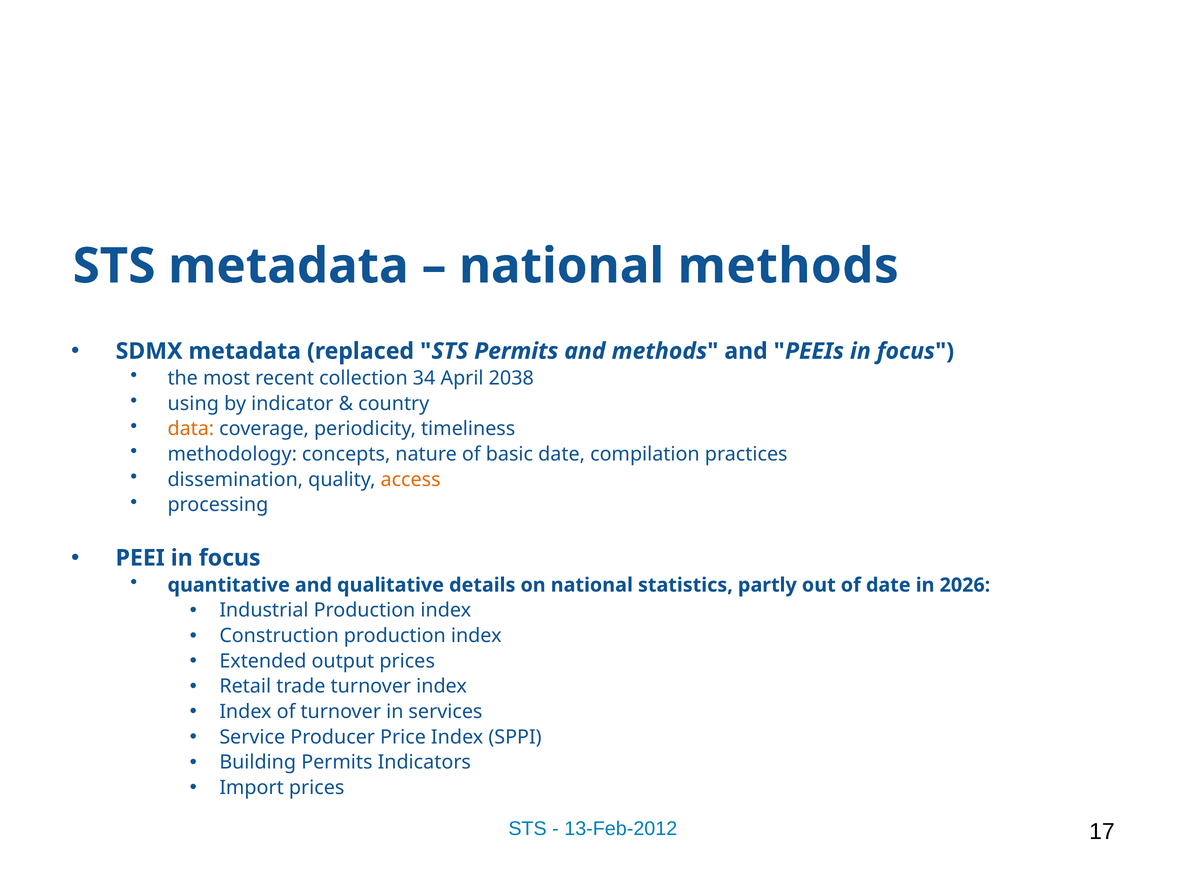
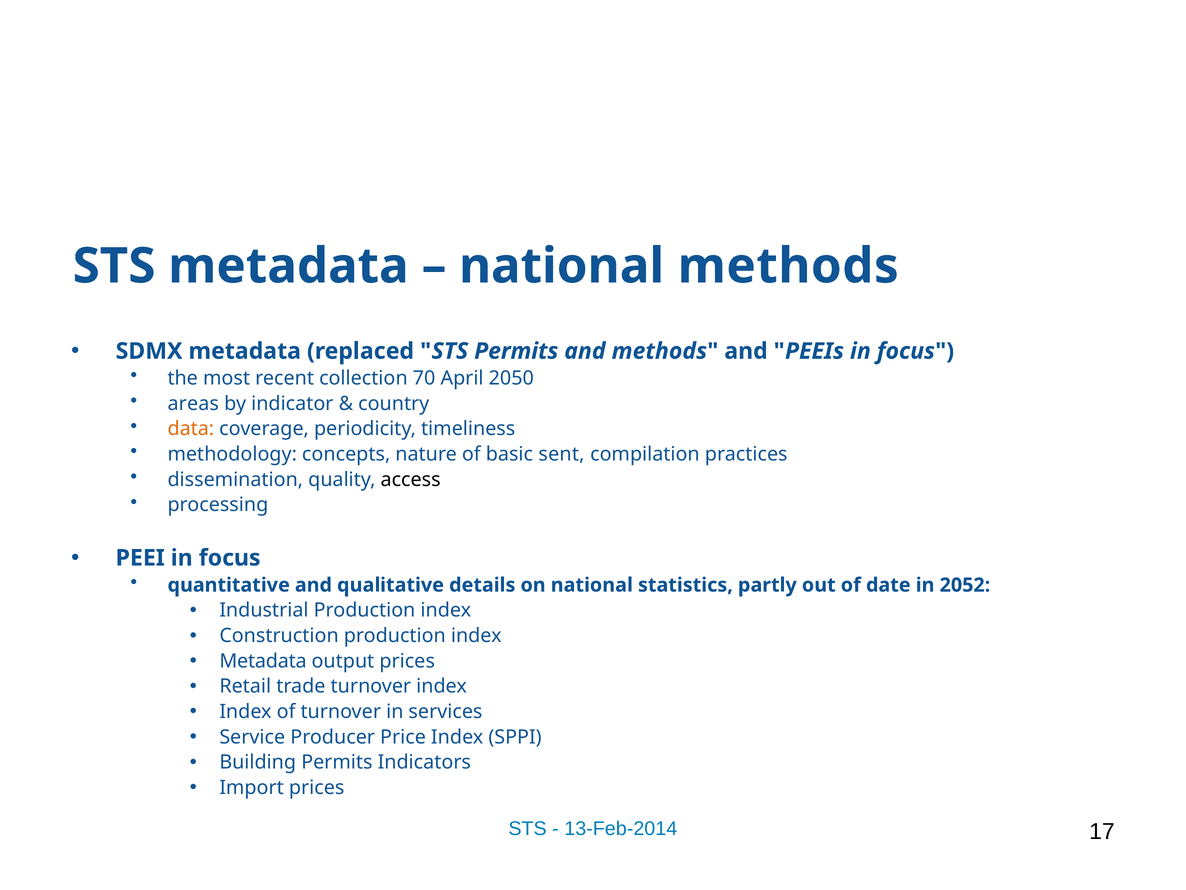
34: 34 -> 70 (424, 378)
2038: 2038 -> 2050 (511, 378)
using: using -> areas (193, 403)
basic date: date -> sent (561, 454)
access colour: orange -> black (411, 479)
2026: 2026 -> 2052 (965, 585)
Extended: Extended -> Metadata (263, 661)
13-Feb-2012: 13-Feb-2012 -> 13-Feb-2014 (621, 828)
